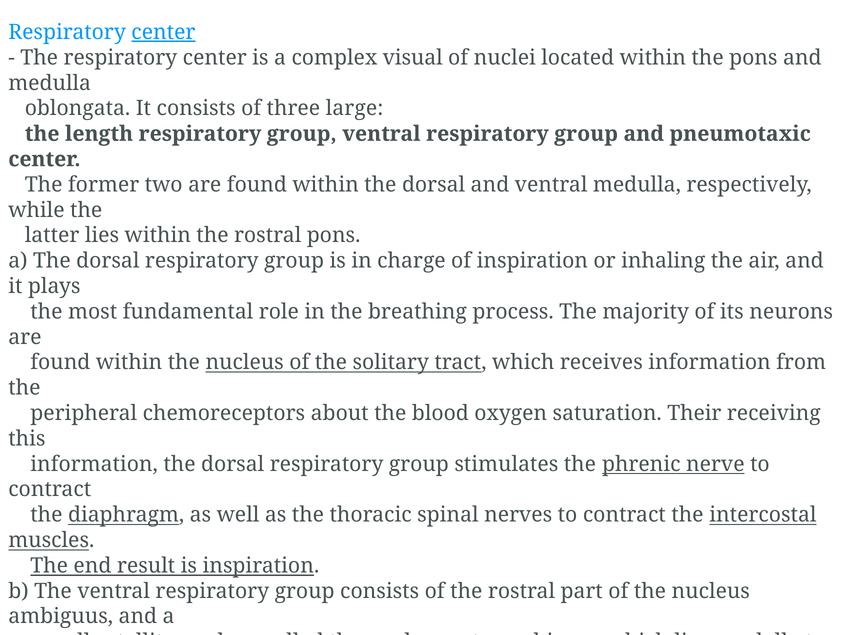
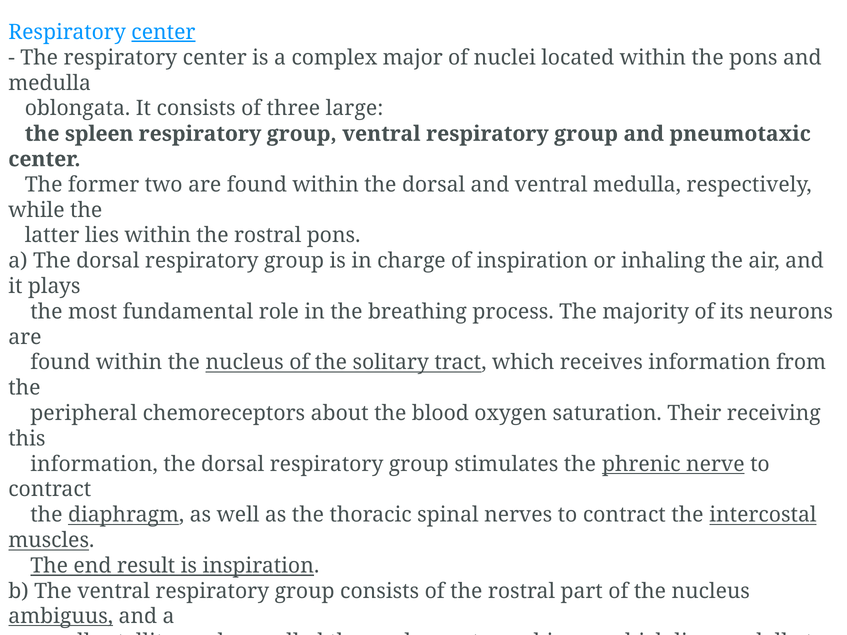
visual: visual -> major (413, 58)
length: length -> spleen (99, 134)
ambiguus underline: none -> present (61, 617)
